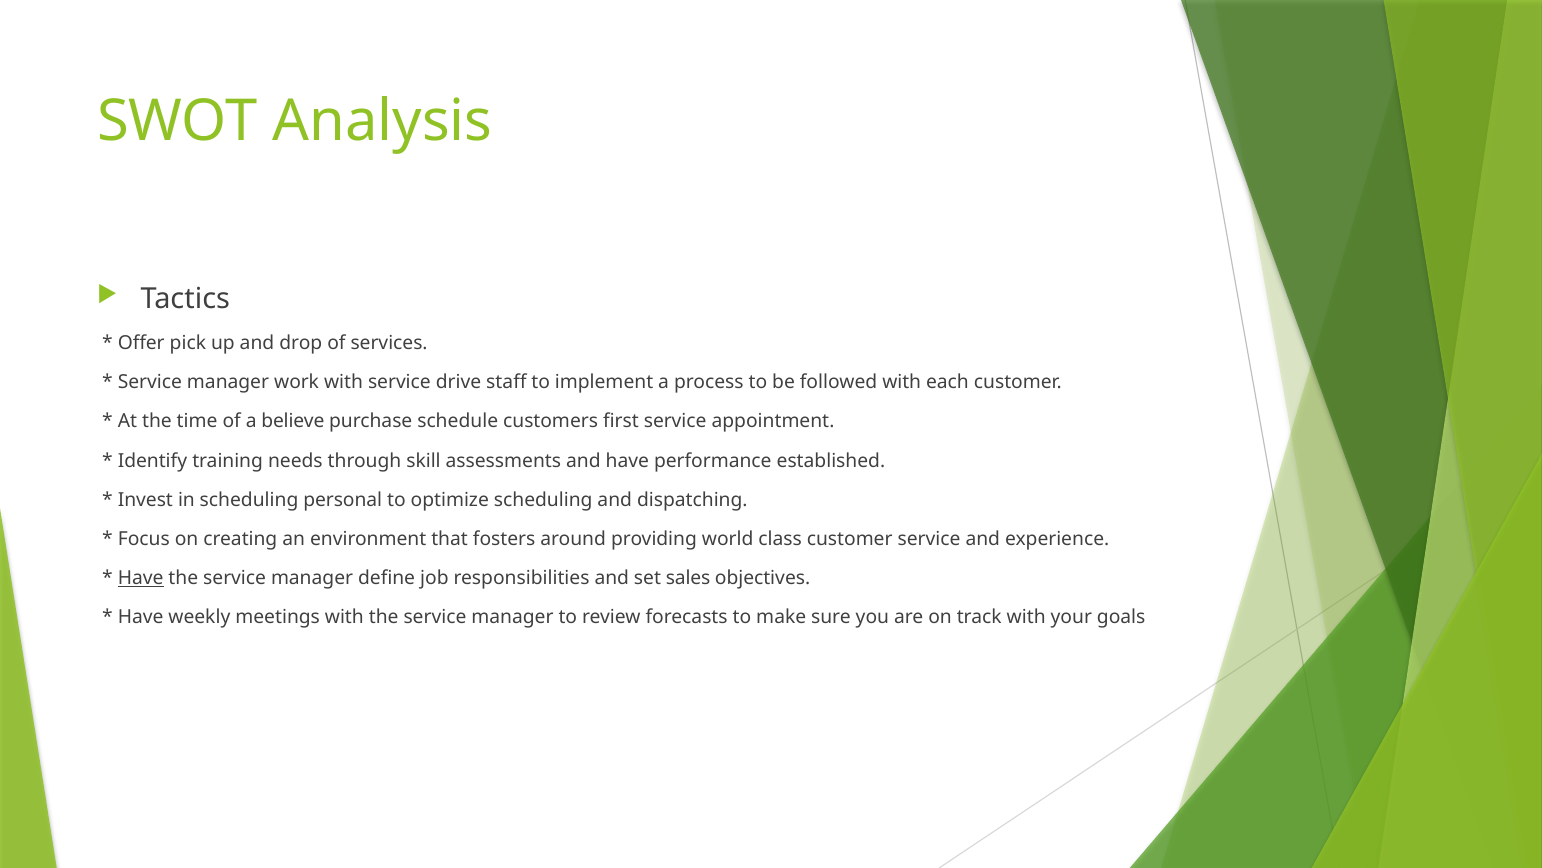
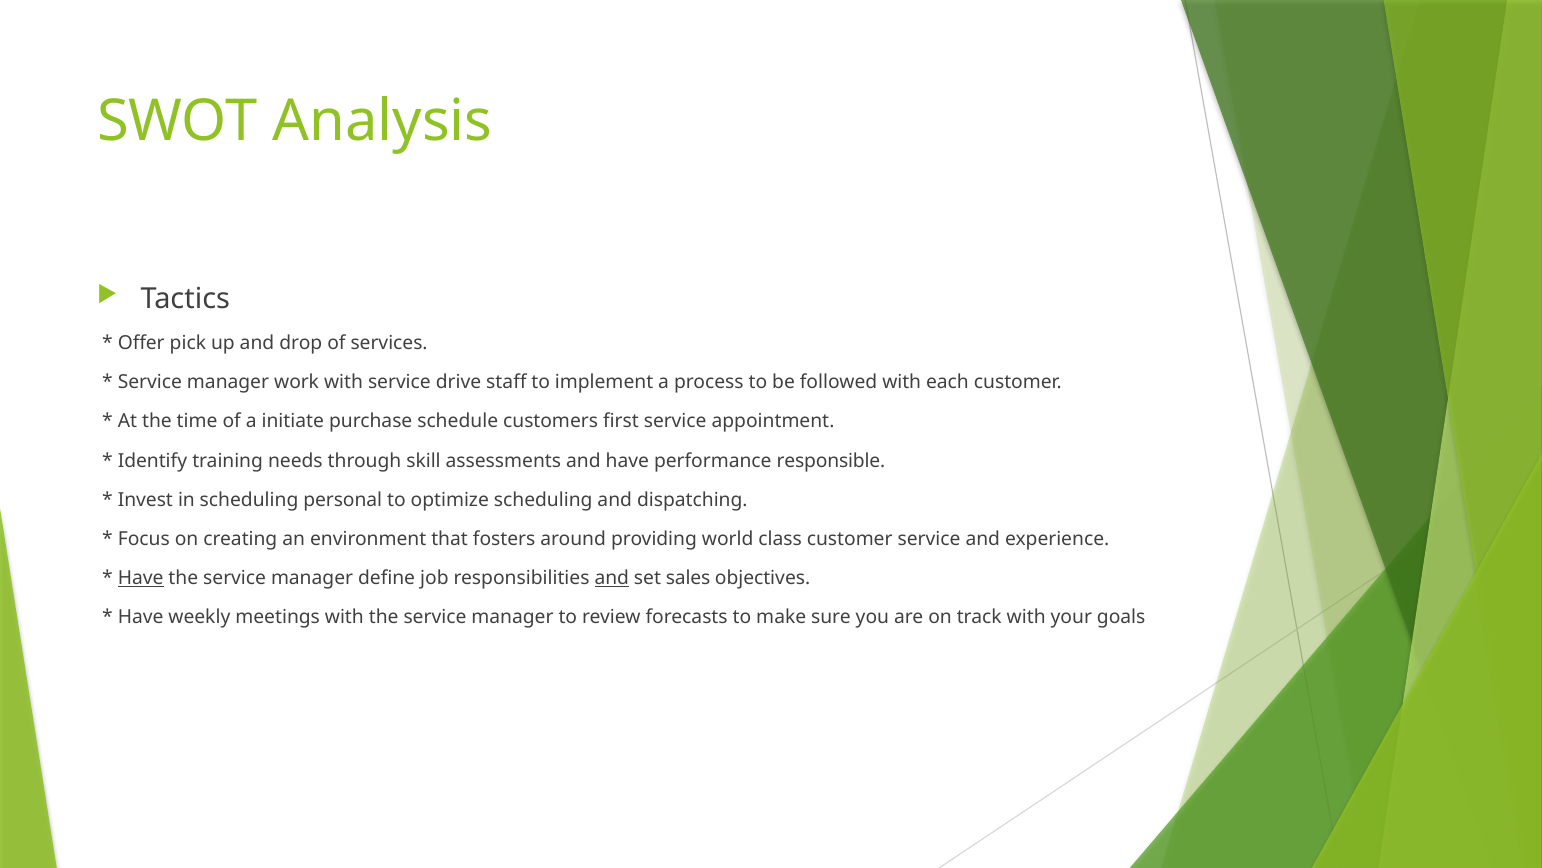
believe: believe -> initiate (293, 421)
established: established -> responsible (831, 460)
and underline: none -> present (612, 578)
